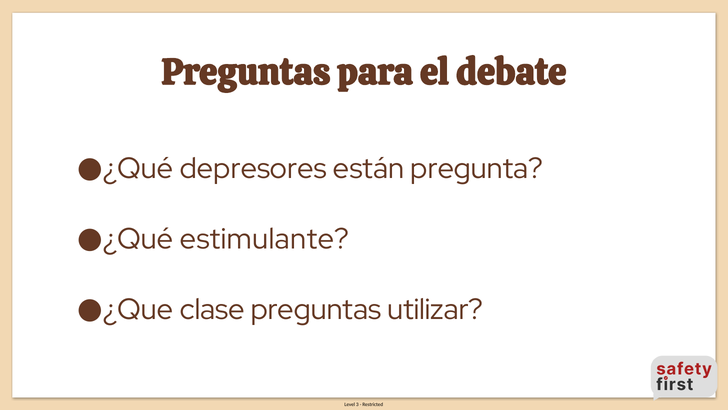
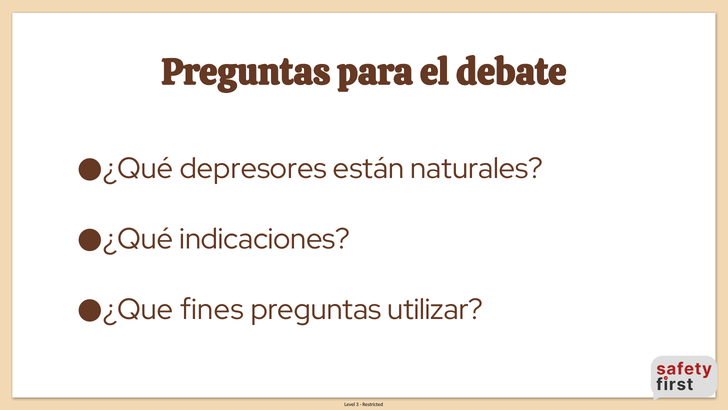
pregunta: pregunta -> naturales (477, 169)
estimulante: estimulante -> indicaciones (265, 239)
clase: clase -> fines (212, 309)
